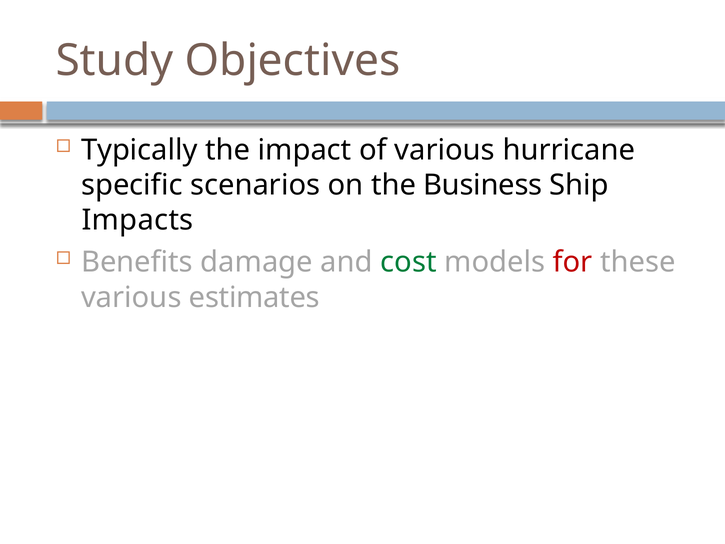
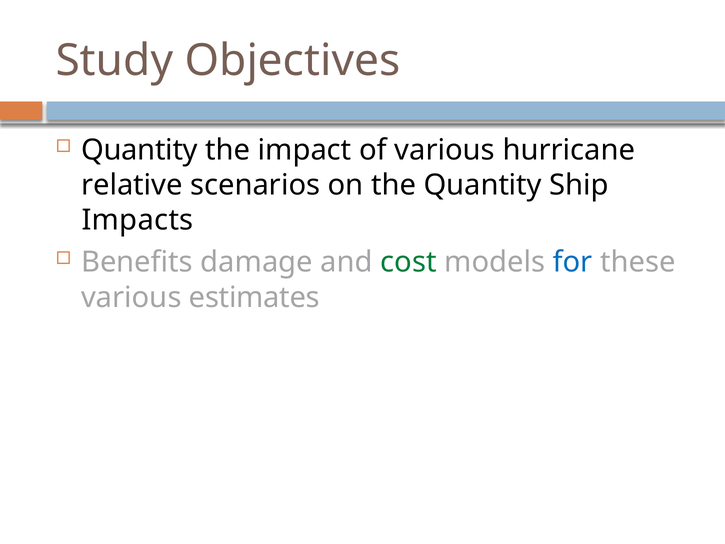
Typically: Typically -> Quantity (139, 150)
specific: specific -> relative (132, 185)
the Business: Business -> Quantity (483, 185)
for colour: red -> blue (573, 262)
